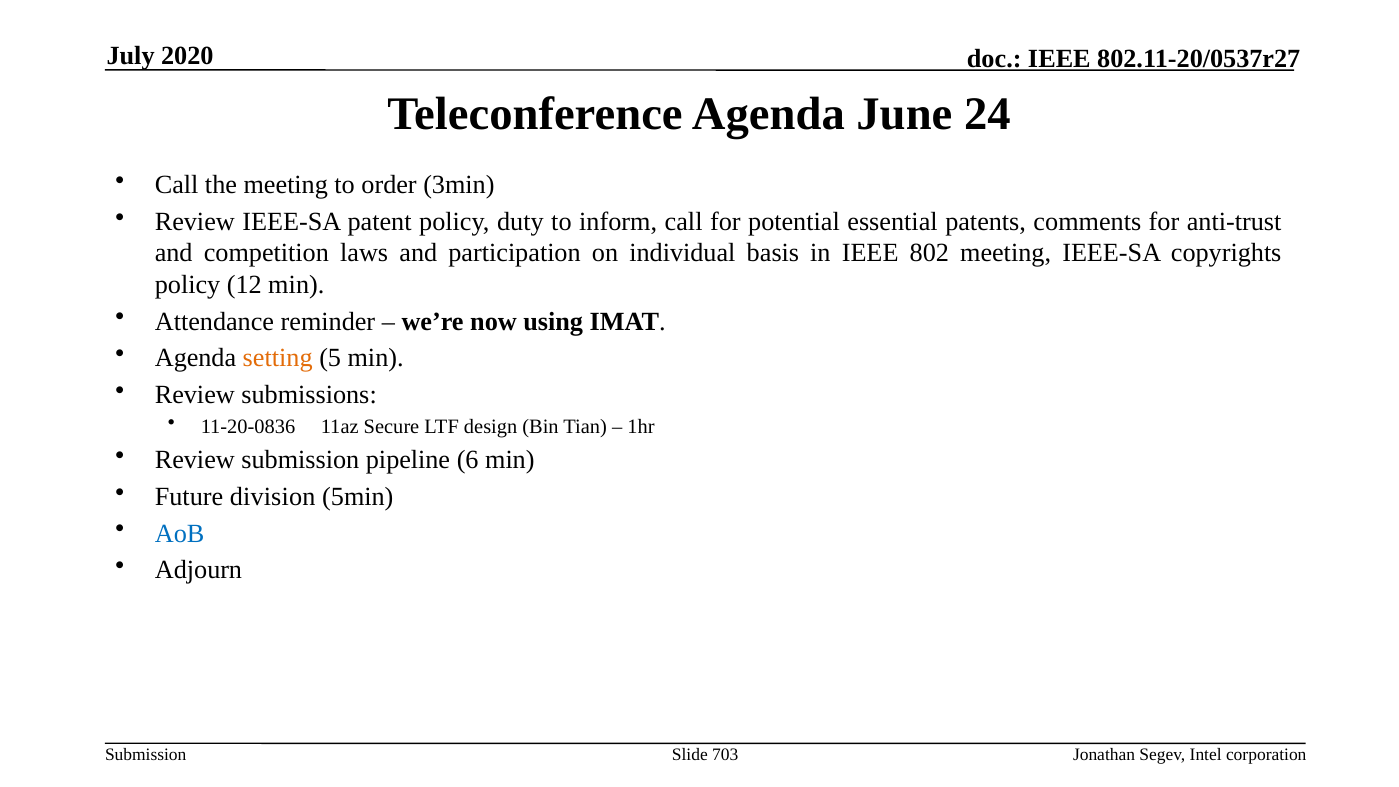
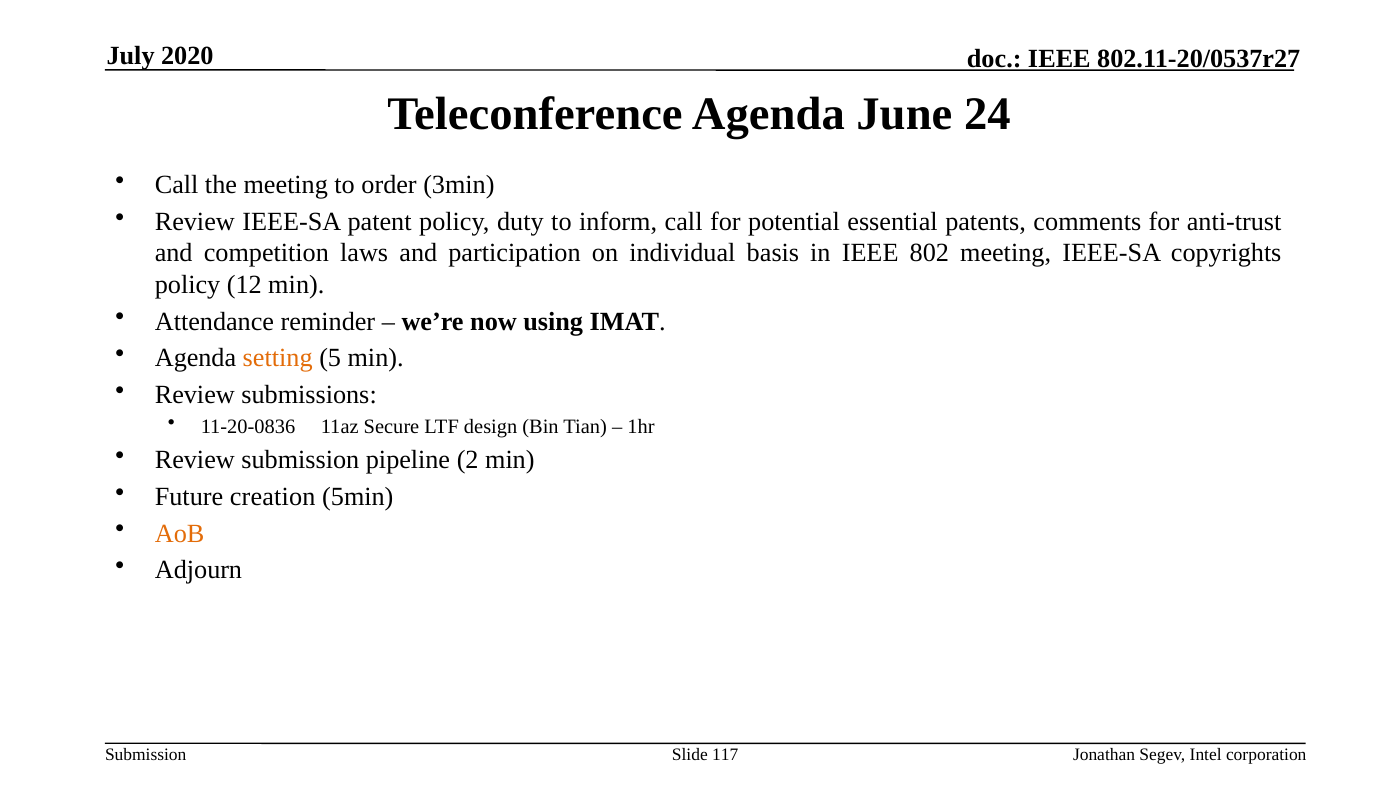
6: 6 -> 2 (468, 460)
division: division -> creation (273, 497)
AoB colour: blue -> orange (180, 534)
703: 703 -> 117 (725, 755)
